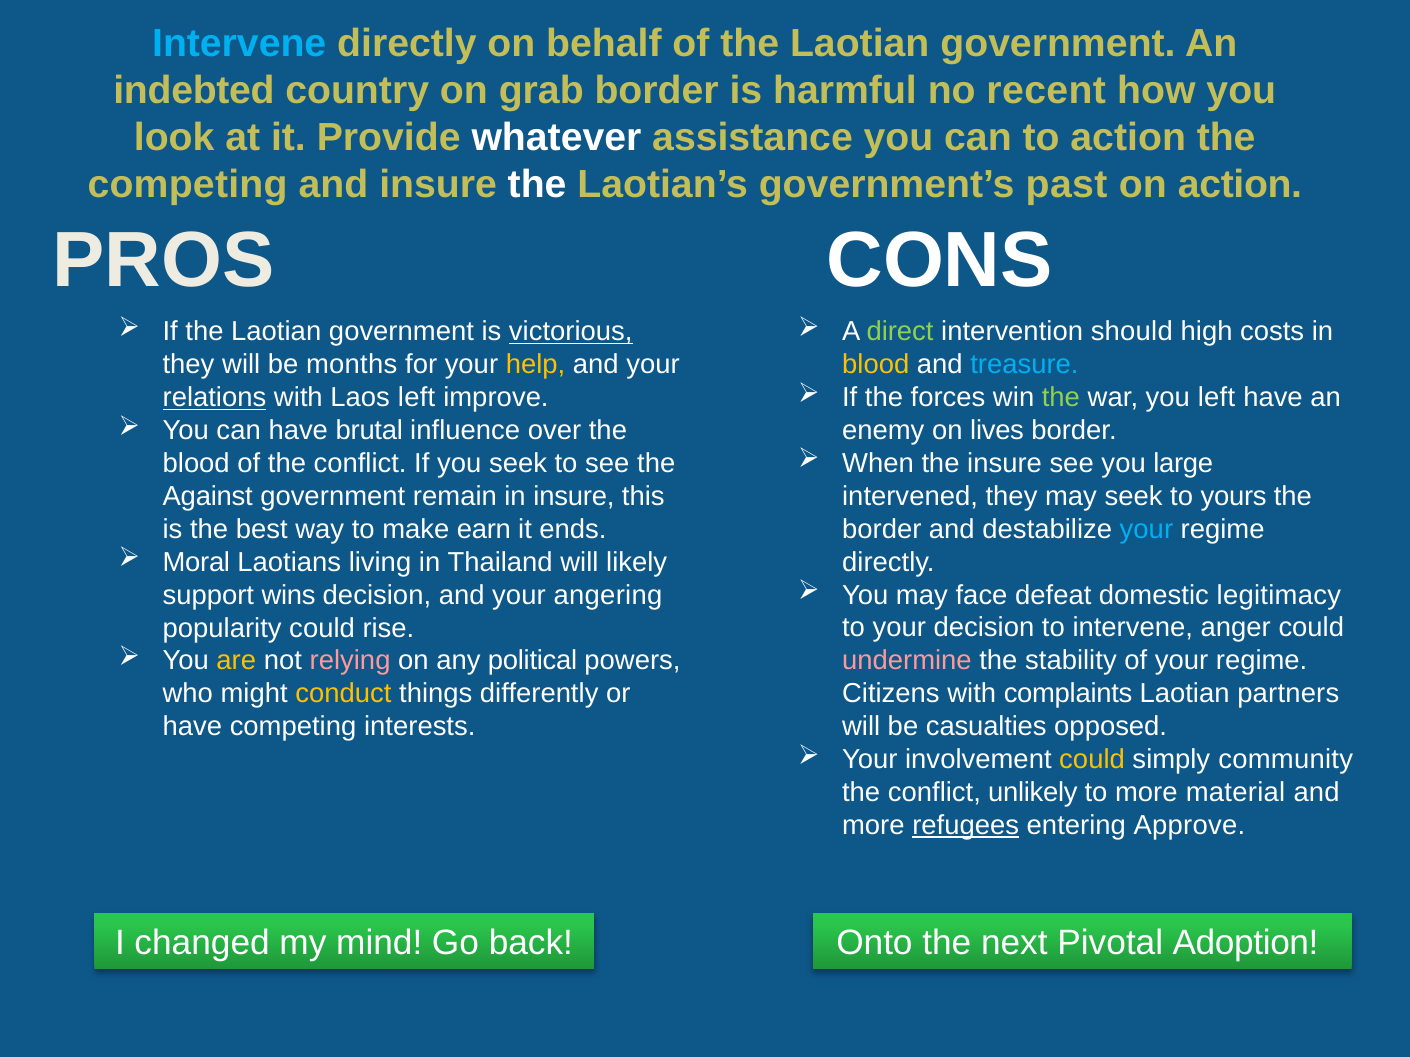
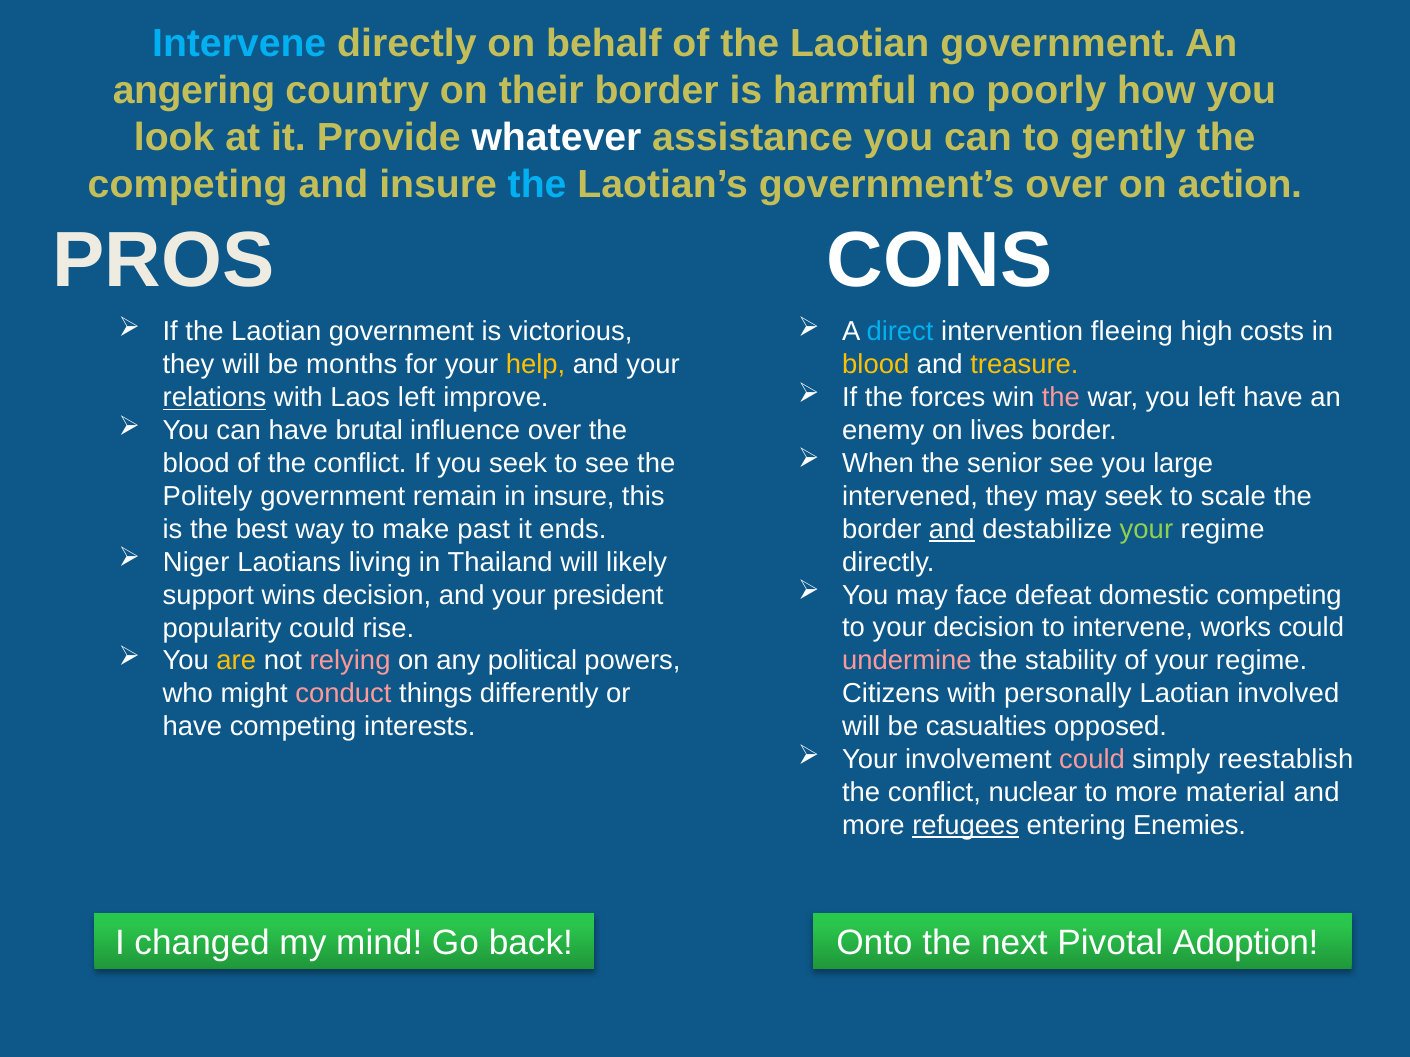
indebted: indebted -> angering (194, 90)
grab: grab -> their (541, 90)
recent: recent -> poorly (1046, 90)
to action: action -> gently (1128, 138)
the colour: white -> light blue (537, 185)
government’s past: past -> over (1067, 185)
victorious underline: present -> none (571, 332)
direct colour: light green -> light blue (900, 332)
should: should -> fleeing (1132, 332)
treasure colour: light blue -> yellow (1024, 365)
the colour: light green -> pink (1061, 398)
the insure: insure -> senior (1005, 464)
yours: yours -> scale (1233, 497)
Against: Against -> Politely (208, 497)
and underline: none -> present (952, 529)
your colour: light blue -> light green (1146, 529)
earn: earn -> past (484, 530)
Moral: Moral -> Niger (196, 562)
domestic legitimacy: legitimacy -> competing (1279, 595)
angering: angering -> president (608, 595)
anger: anger -> works (1236, 628)
conduct colour: yellow -> pink (343, 694)
complaints: complaints -> personally (1068, 694)
partners: partners -> involved (1288, 694)
could colour: yellow -> pink (1092, 760)
community: community -> reestablish (1286, 760)
unlikely: unlikely -> nuclear (1033, 793)
Approve: Approve -> Enemies (1190, 826)
